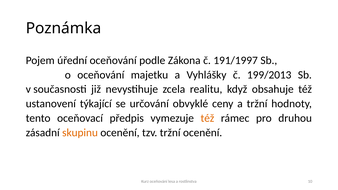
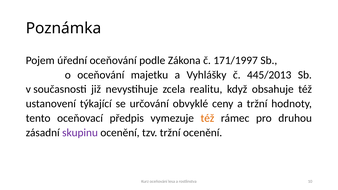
191/1997: 191/1997 -> 171/1997 (236, 60)
199/2013: 199/2013 -> 445/2013 (269, 75)
skupinu colour: orange -> purple (80, 133)
